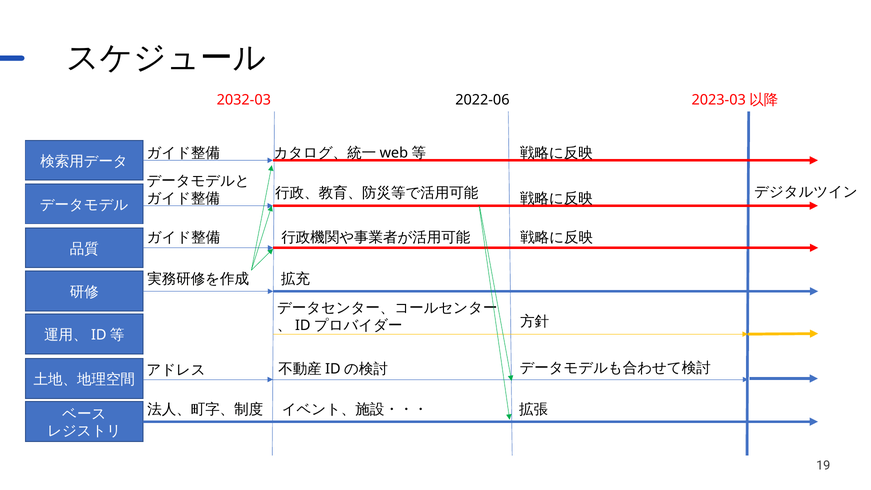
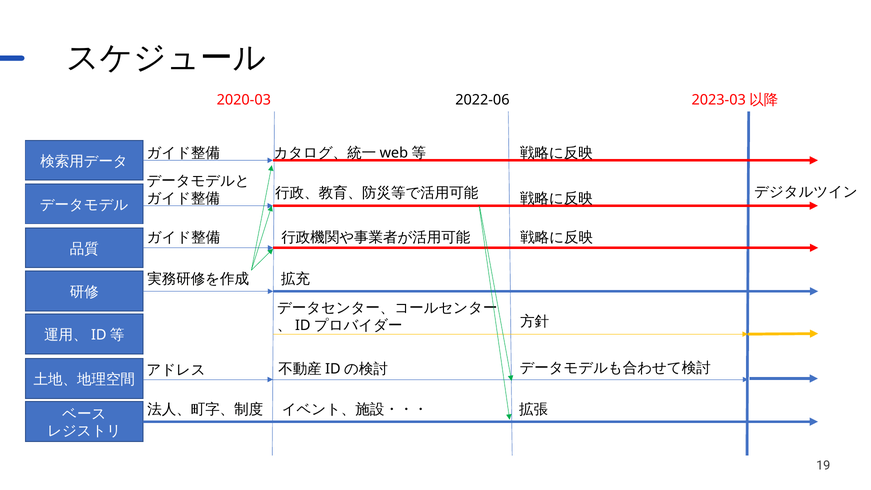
2032-03: 2032-03 -> 2020-03 (244, 100)
